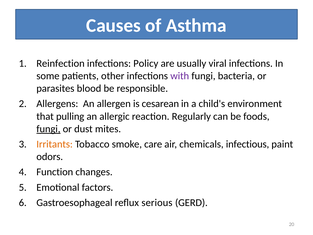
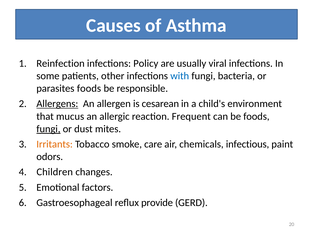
with colour: purple -> blue (180, 76)
parasites blood: blood -> foods (89, 88)
Allergens underline: none -> present (57, 104)
pulling: pulling -> mucus (70, 116)
Regularly: Regularly -> Frequent (191, 116)
Function: Function -> Children (55, 172)
serious: serious -> provide (157, 202)
